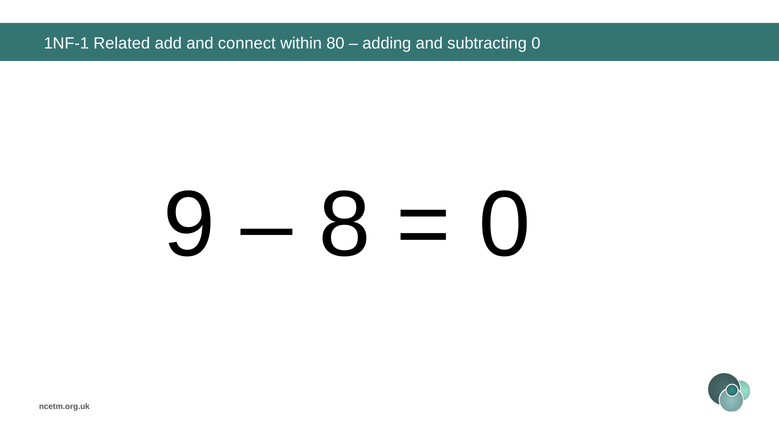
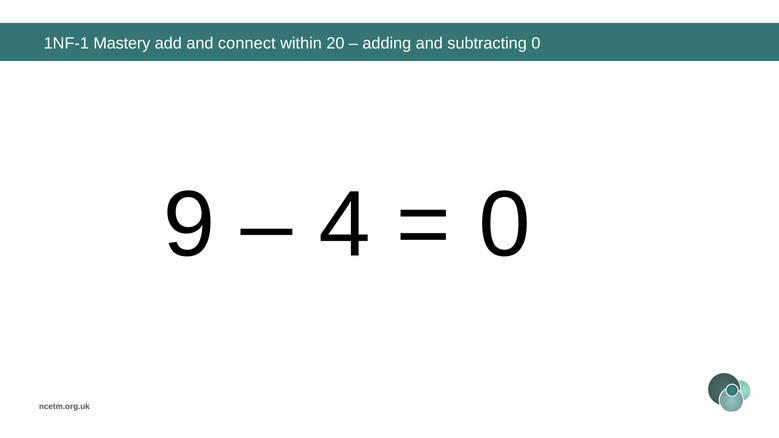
Related: Related -> Mastery (122, 43)
80: 80 -> 20 (335, 43)
8: 8 -> 4 (345, 225)
